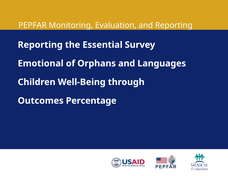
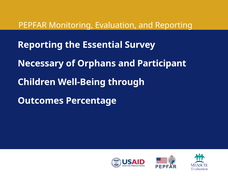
Emotional: Emotional -> Necessary (41, 64)
Languages: Languages -> Participant (162, 64)
